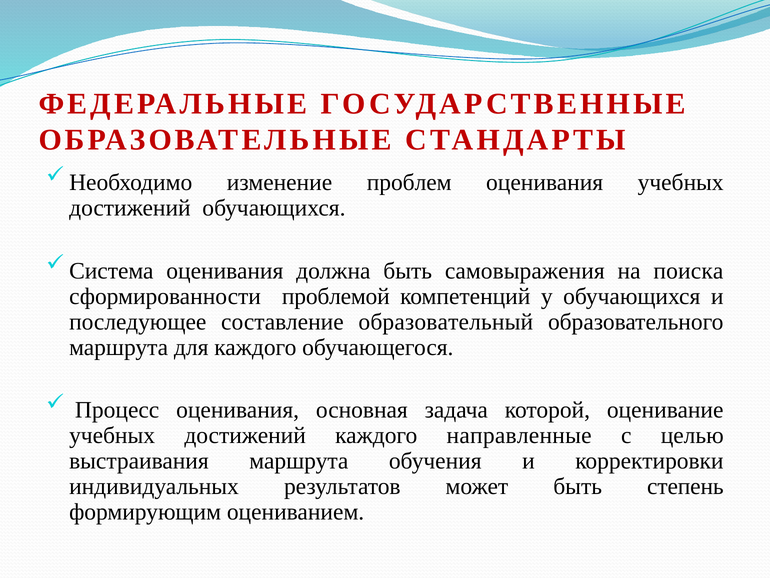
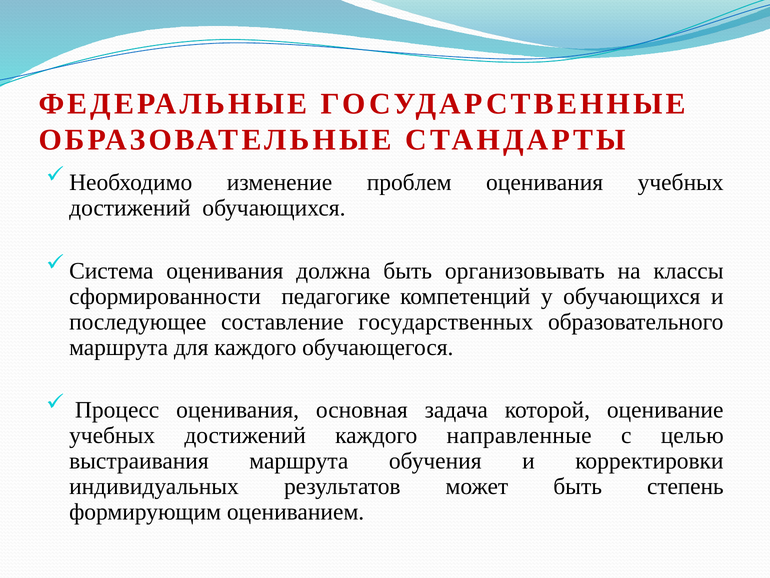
самовыражения: самовыражения -> организовывать (525, 271)
поиска: поиска -> классы (688, 271)
проблемой: проблемой -> педагогике (336, 296)
образовательный: образовательный -> государственных (446, 322)
